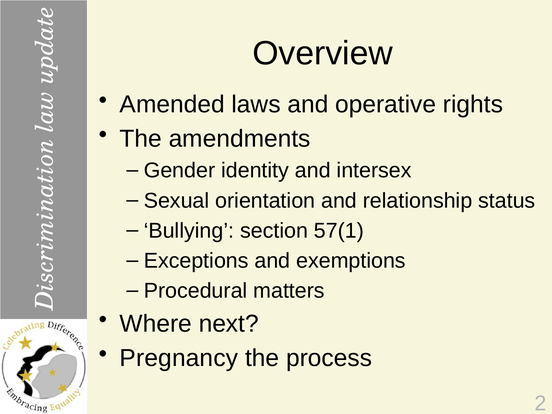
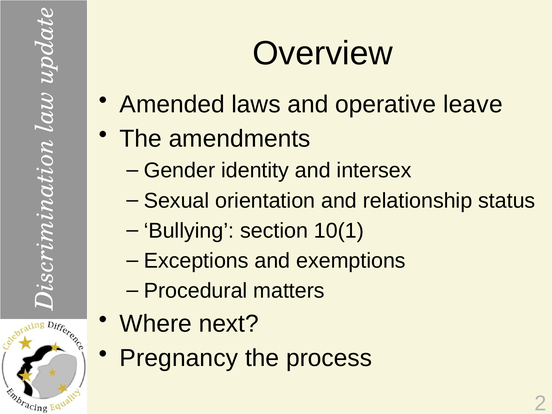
rights: rights -> leave (473, 104)
57(1: 57(1 -> 10(1 (339, 231)
